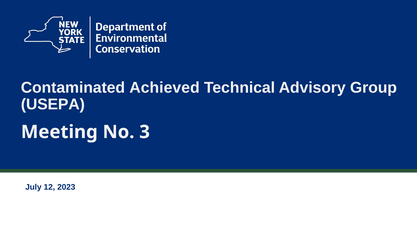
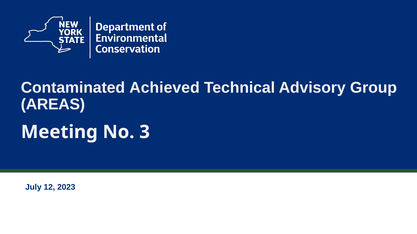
USEPA: USEPA -> AREAS (53, 105)
